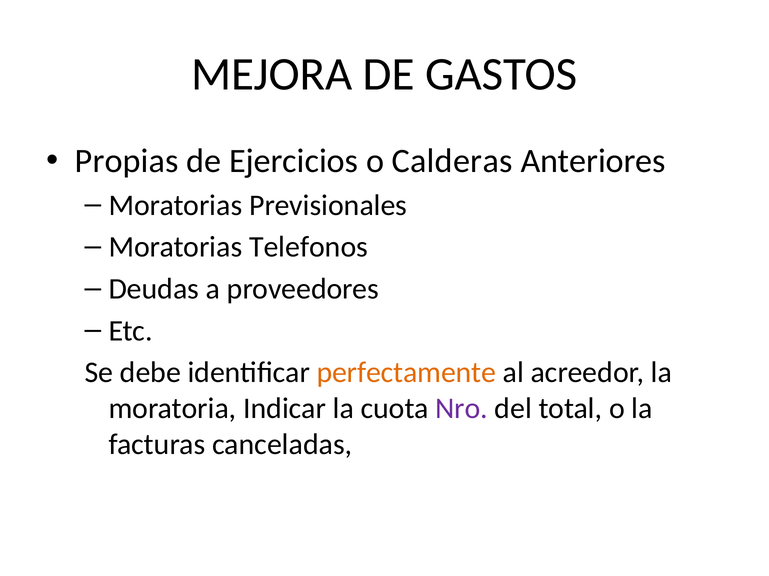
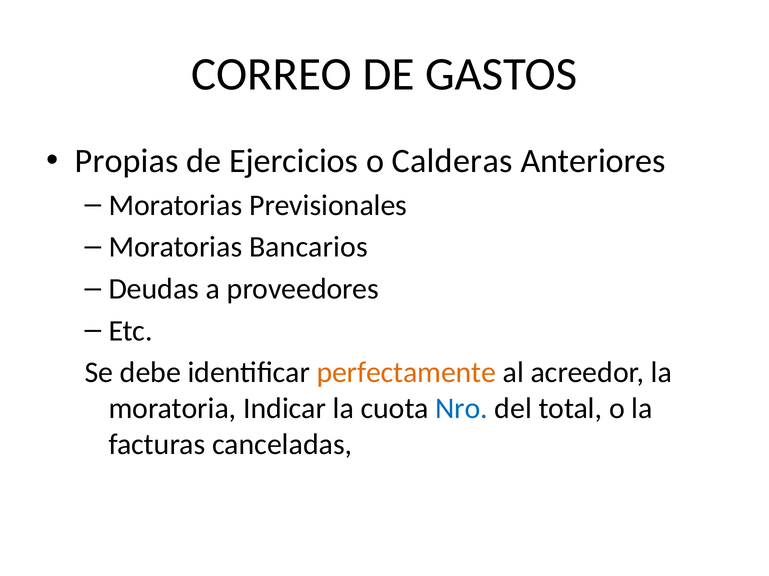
MEJORA: MEJORA -> CORREO (272, 74)
Telefonos: Telefonos -> Bancarios (308, 247)
Nro colour: purple -> blue (462, 409)
